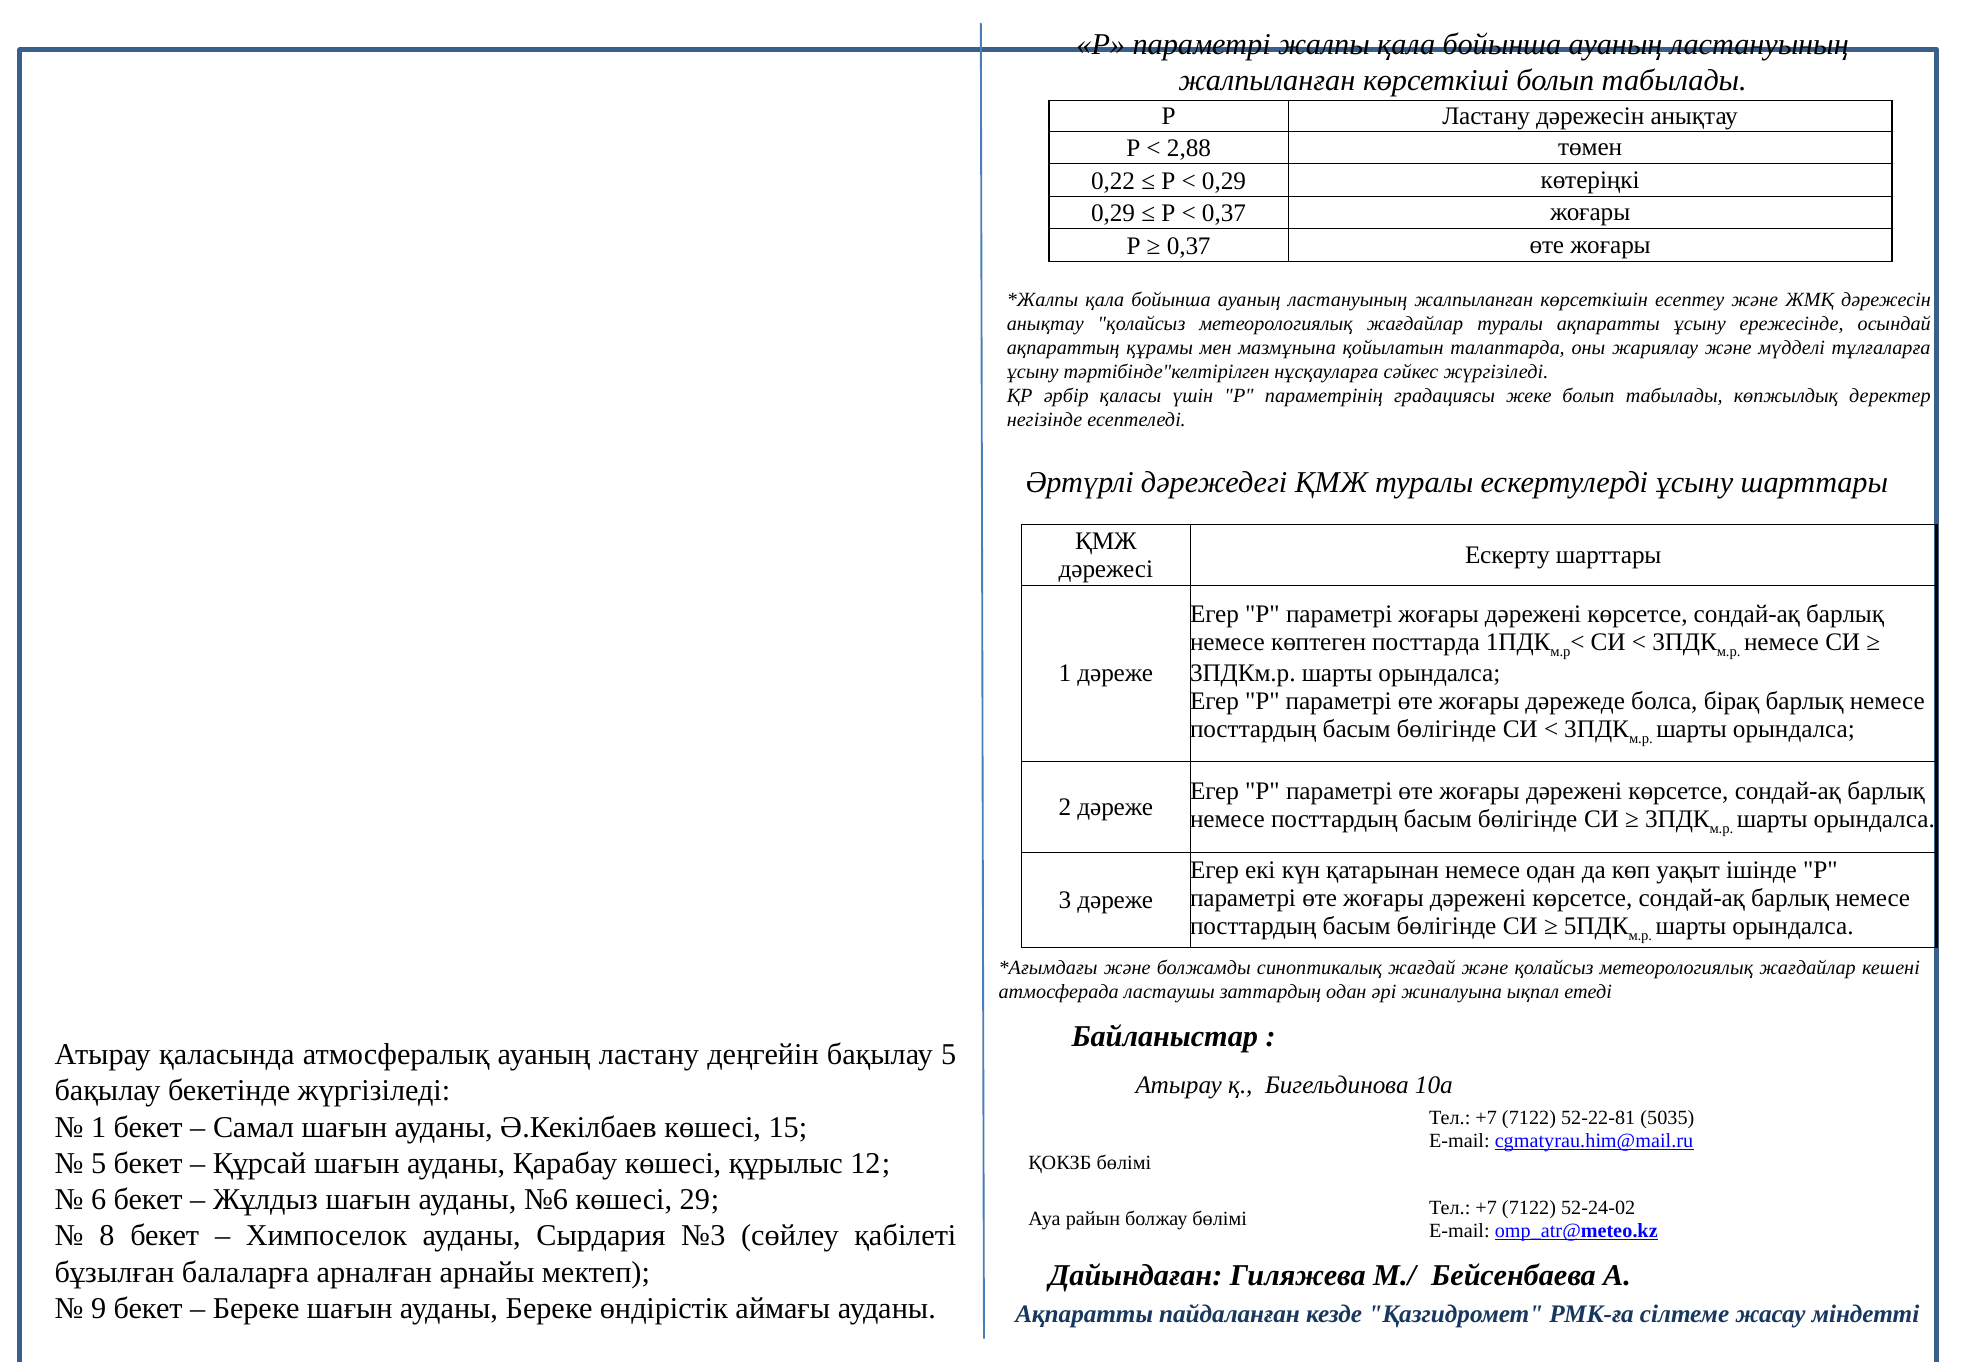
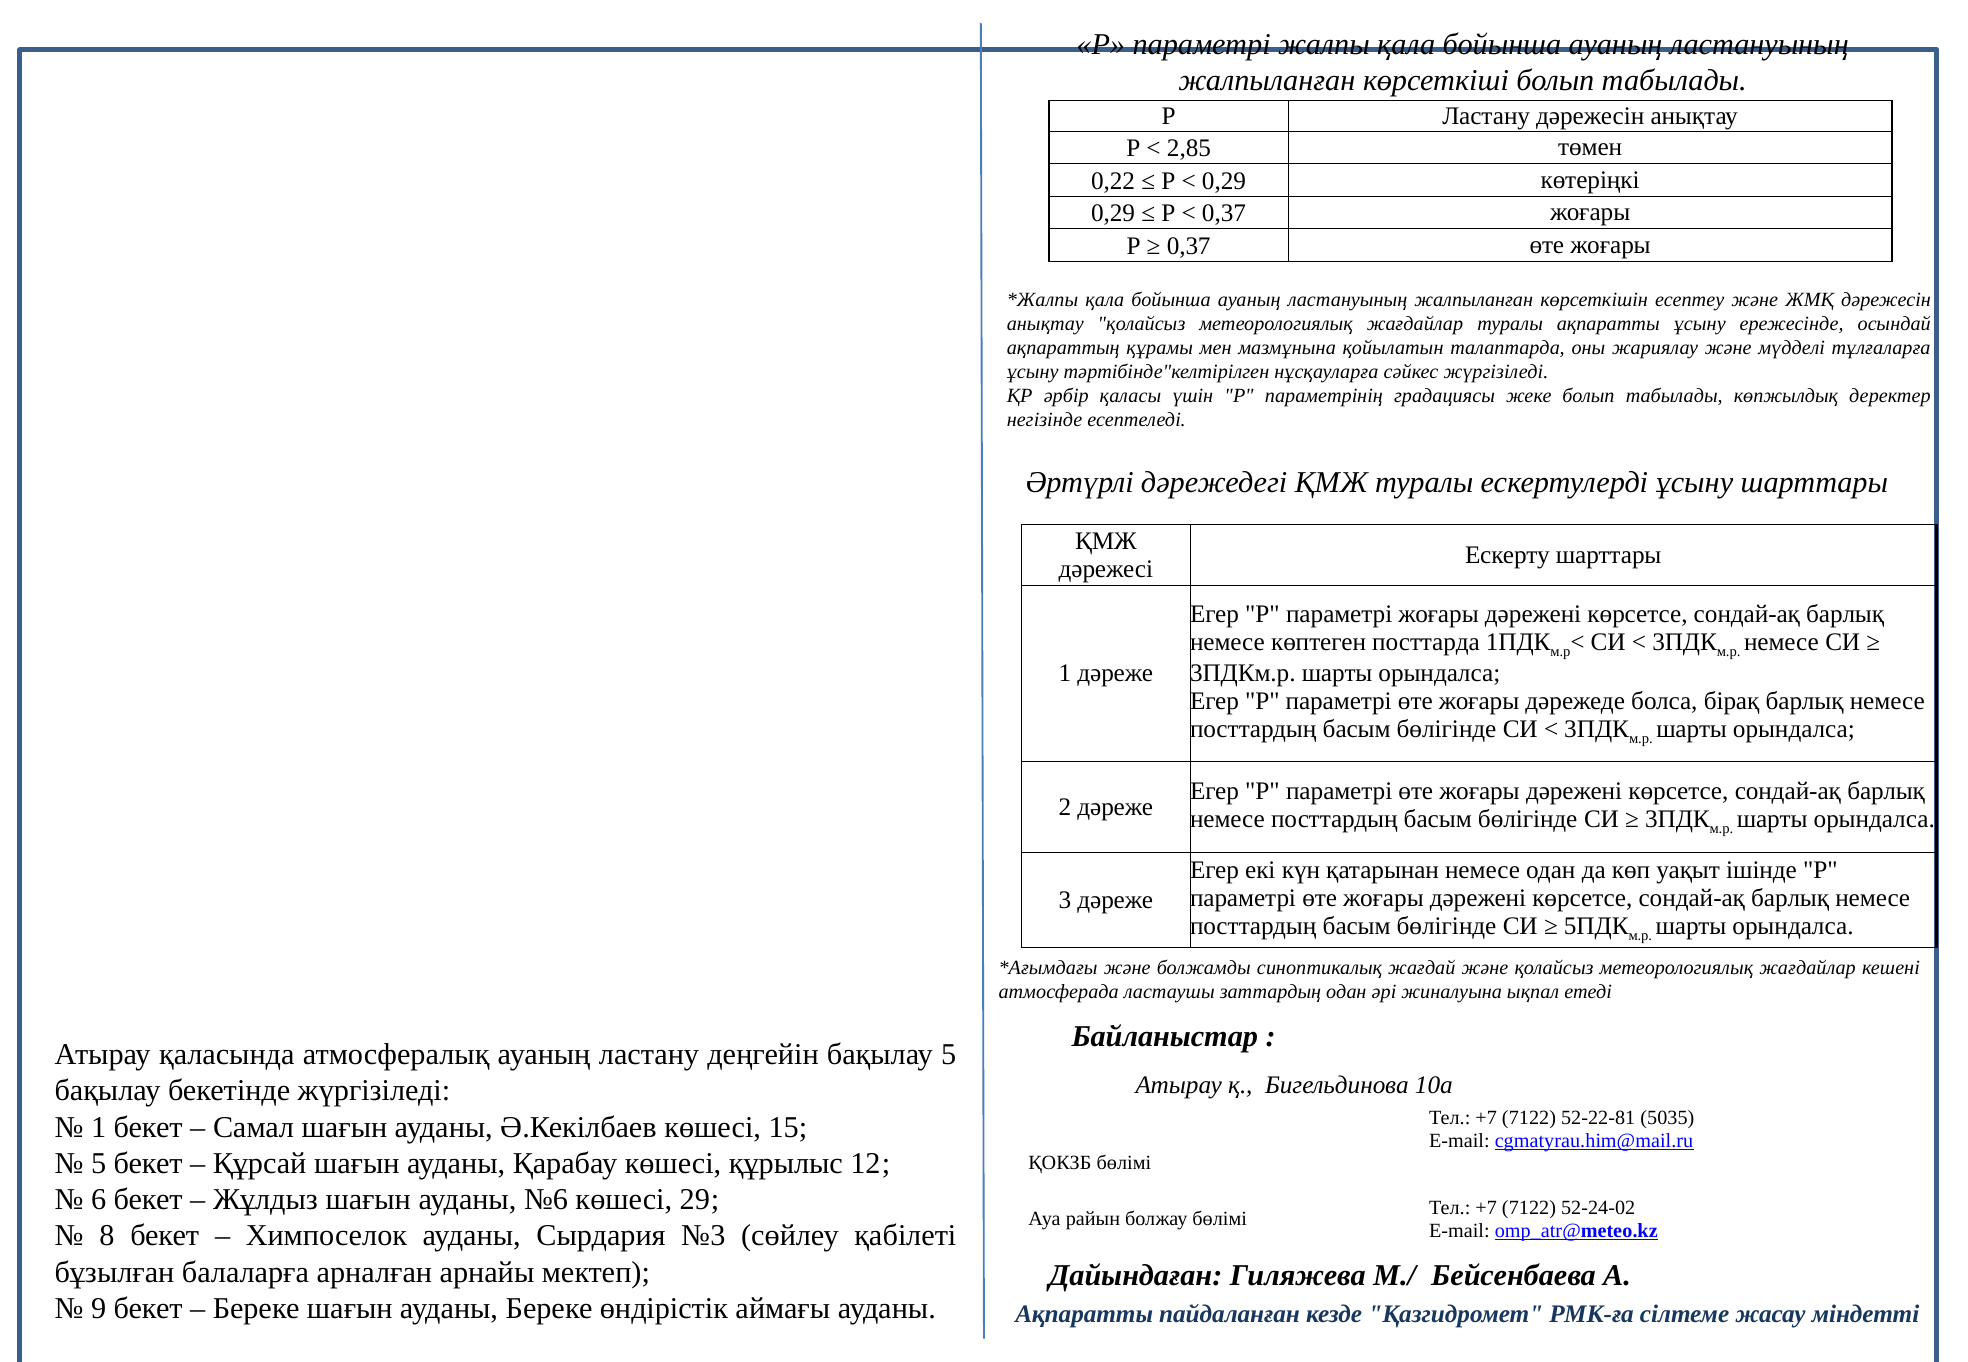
2,88: 2,88 -> 2,85 (1189, 149)
